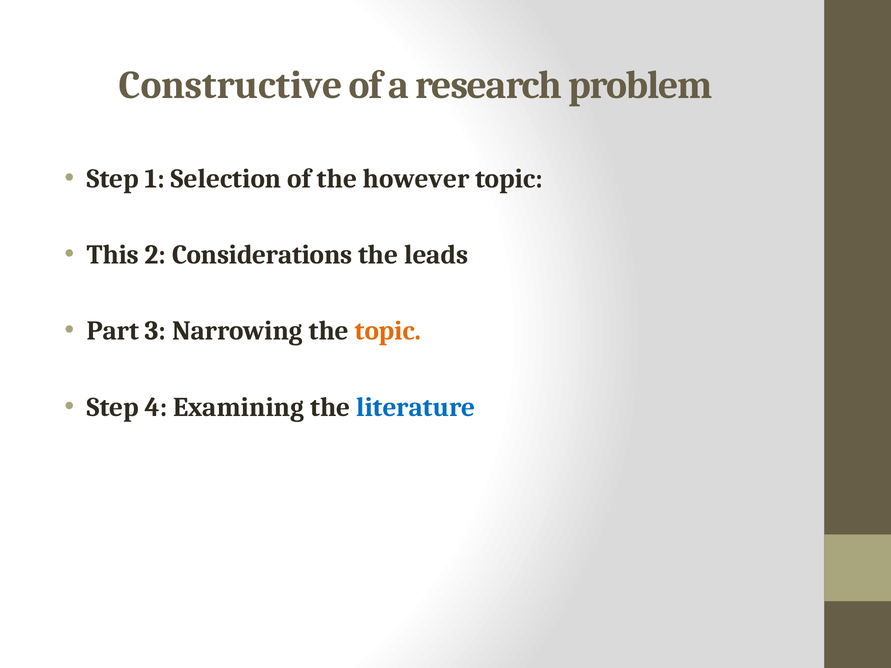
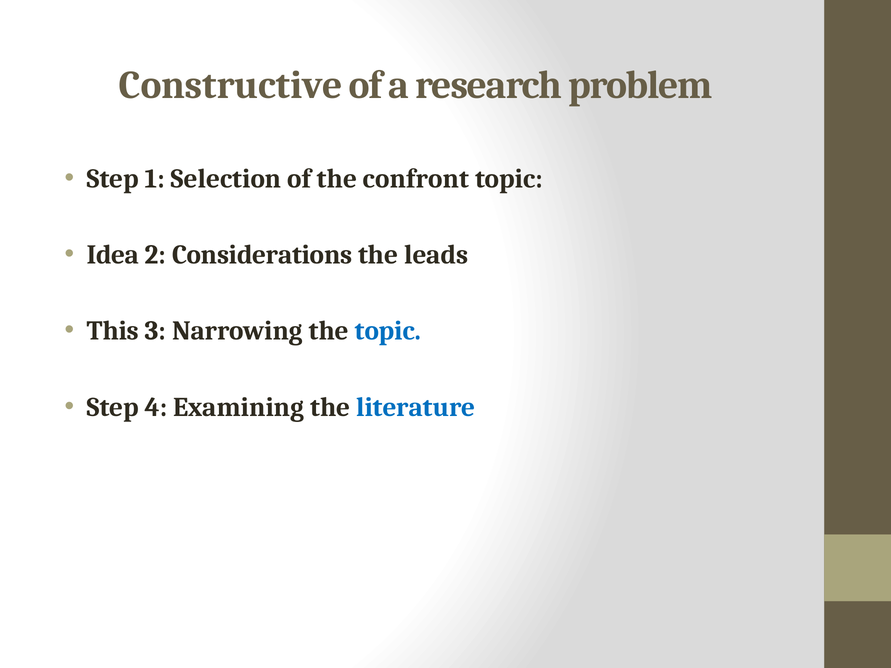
however: however -> confront (416, 179)
This: This -> Idea (113, 255)
Part: Part -> This (113, 331)
topic colour: orange -> blue (388, 331)
